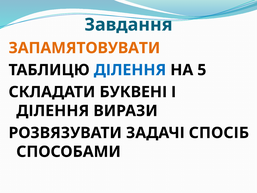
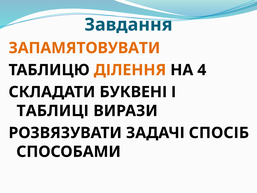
ДІЛЕННЯ colour: blue -> orange (130, 70)
5: 5 -> 4 (202, 70)
ДІЛЕННЯ: ДІЛЕННЯ -> ТАБЛИЦІ (53, 111)
